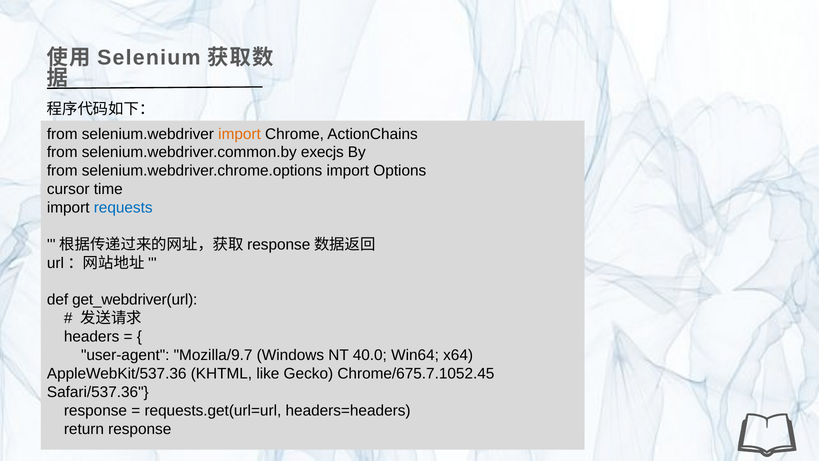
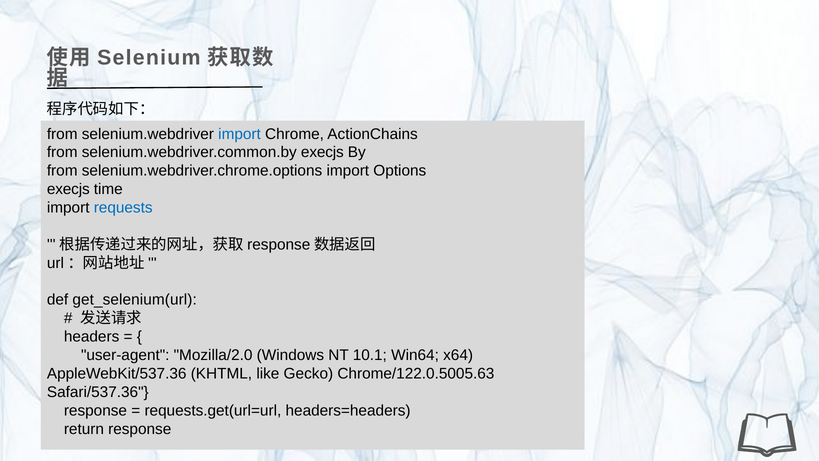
import colour: orange -> blue (240, 134)
cursor: cursor -> execjs (68, 189)
get_webdriver(url: get_webdriver(url -> get_selenium(url (135, 300)
Mozilla/9.7: Mozilla/9.7 -> Mozilla/2.0 (213, 355)
40.0: 40.0 -> 10.1 (370, 355)
Chrome/675.7.1052.45: Chrome/675.7.1052.45 -> Chrome/122.0.5005.63 (416, 373)
